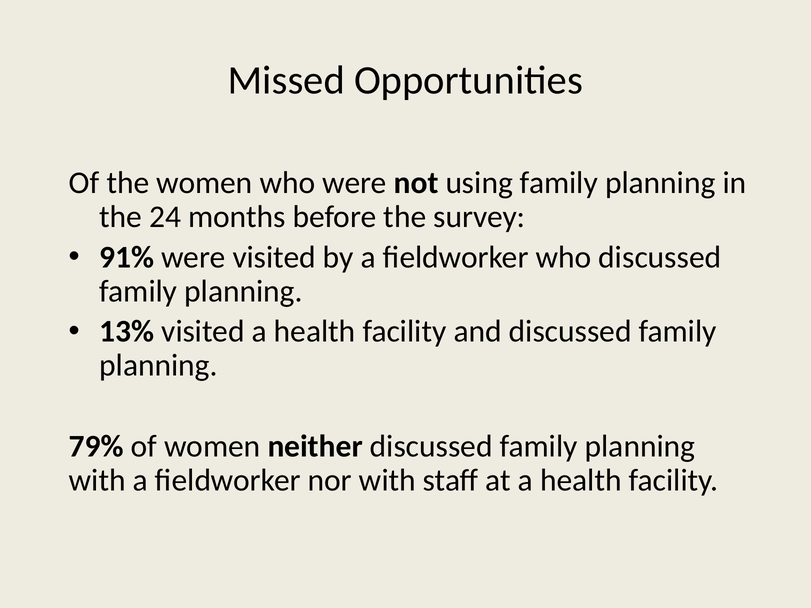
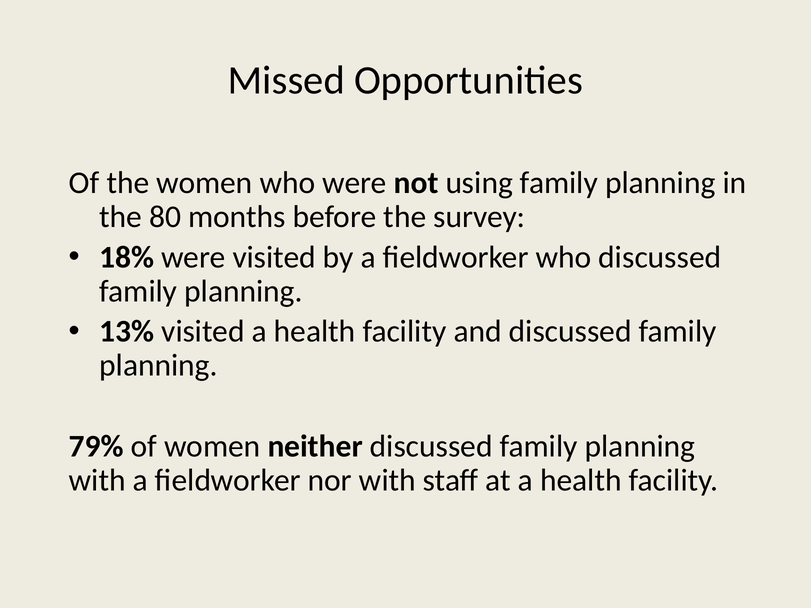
24: 24 -> 80 (165, 217)
91%: 91% -> 18% (127, 257)
